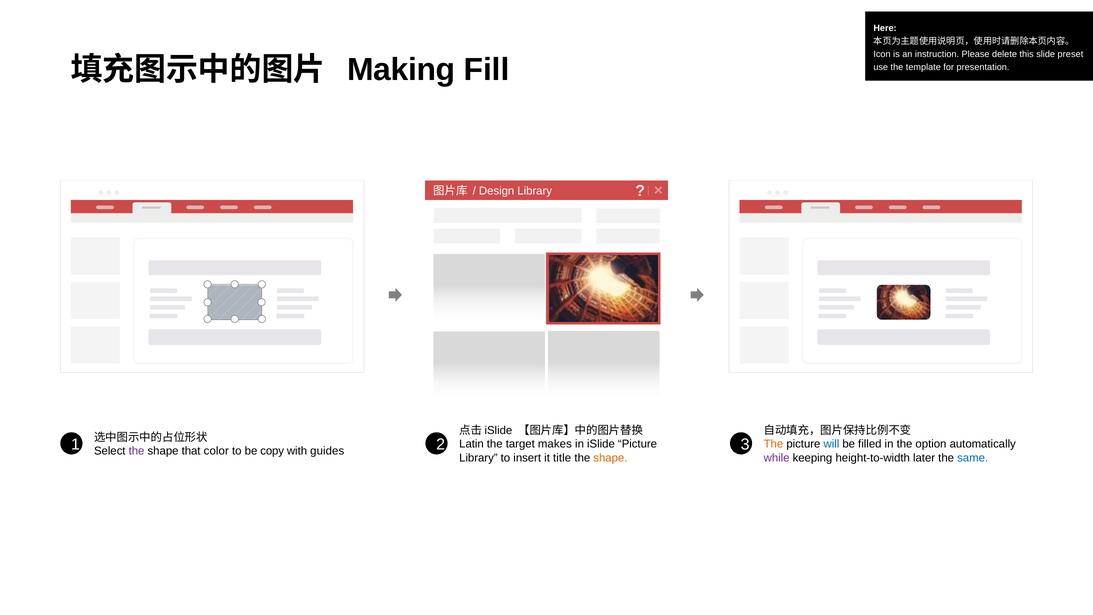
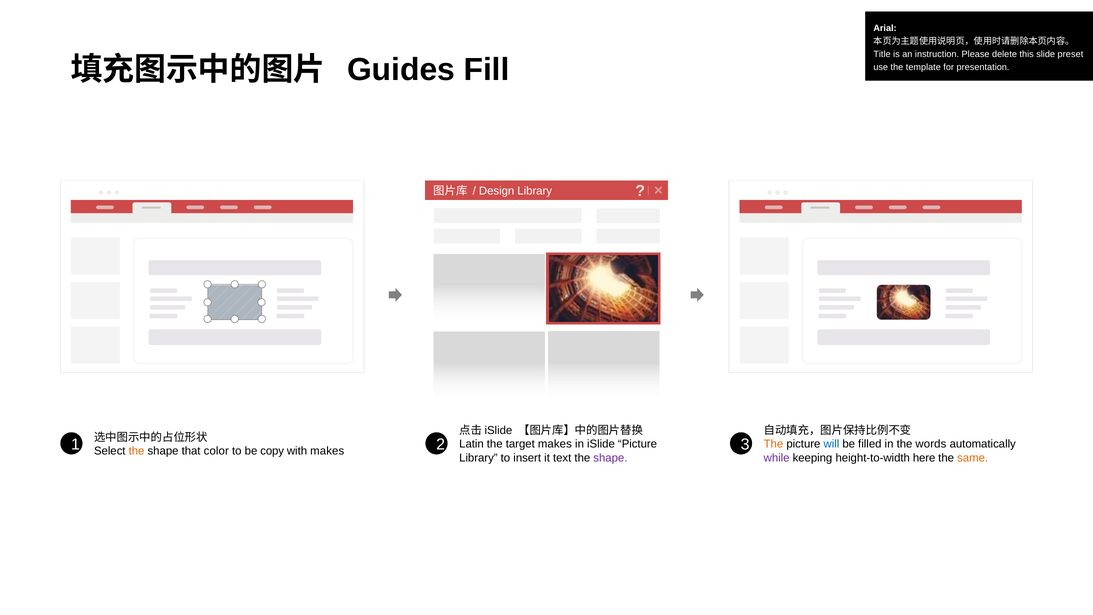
Here: Here -> Arial (885, 28)
Icon: Icon -> Title (882, 54)
Making: Making -> Guides (401, 70)
option: option -> words (931, 444)
the colour: purple -> orange (137, 451)
with guides: guides -> makes (327, 451)
title: title -> text (562, 458)
shape colour: orange -> purple (610, 458)
later: later -> here (924, 458)
same colour: blue -> orange (973, 458)
